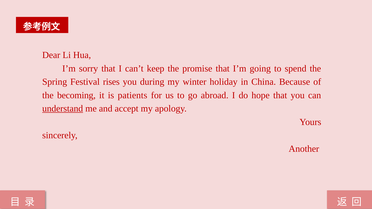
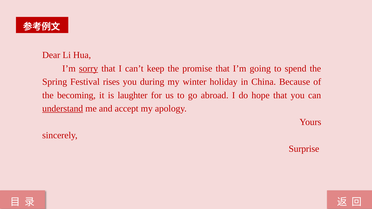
sorry underline: none -> present (89, 69)
patients: patients -> laughter (133, 95)
Another: Another -> Surprise (304, 149)
